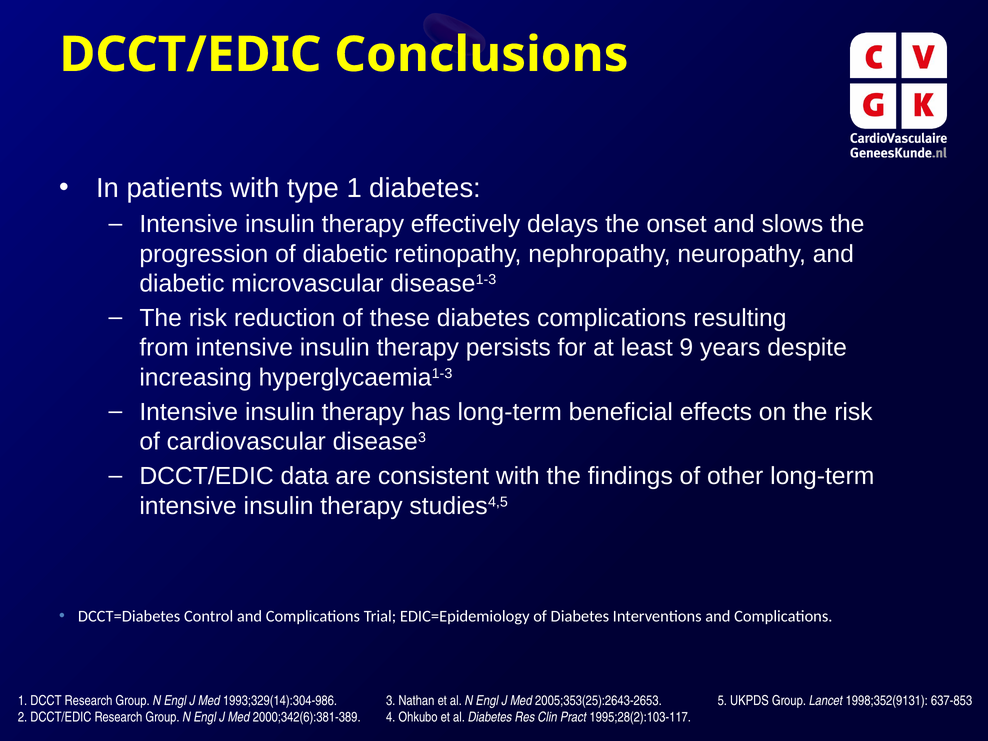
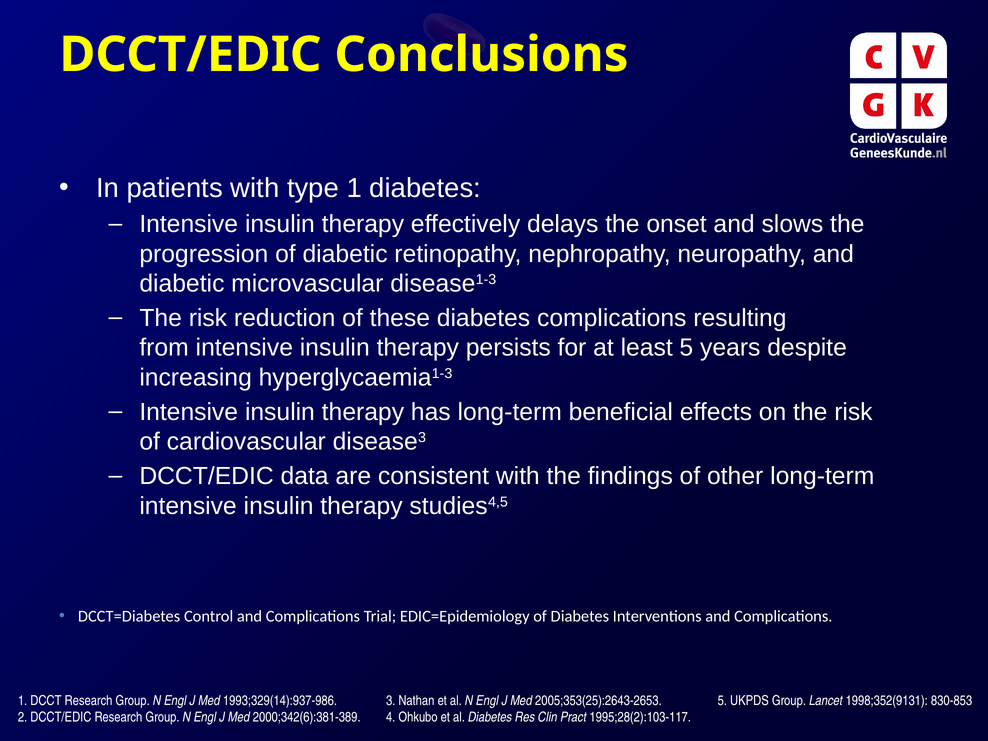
least 9: 9 -> 5 (686, 348)
1993;329(14):304-986: 1993;329(14):304-986 -> 1993;329(14):937-986 (280, 701)
637-853: 637-853 -> 830-853 (952, 701)
